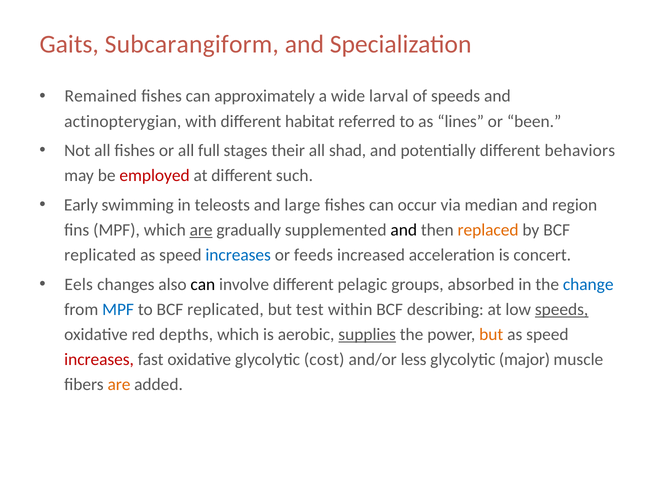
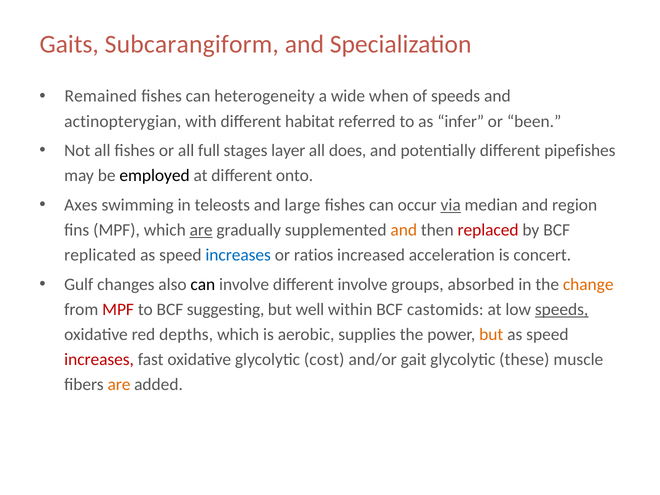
approximately: approximately -> heterogeneity (265, 96)
larval: larval -> when (389, 96)
lines: lines -> infer (461, 121)
their: their -> layer (288, 151)
shad: shad -> does (348, 151)
behaviors: behaviors -> pipefishes (580, 151)
employed colour: red -> black (155, 176)
such: such -> onto (295, 176)
Early: Early -> Axes (81, 205)
via underline: none -> present (451, 205)
and colour: black -> orange (404, 230)
replaced colour: orange -> red (488, 230)
feeds: feeds -> ratios (314, 255)
Eels: Eels -> Gulf (79, 284)
different pelagic: pelagic -> involve (363, 284)
change colour: blue -> orange (588, 284)
MPF colour: blue -> red (118, 310)
to BCF replicated: replicated -> suggesting (226, 310)
test: test -> well (310, 310)
describing: describing -> castomids (445, 310)
supplies underline: present -> none (367, 335)
less: less -> gait (414, 360)
major: major -> these (524, 360)
